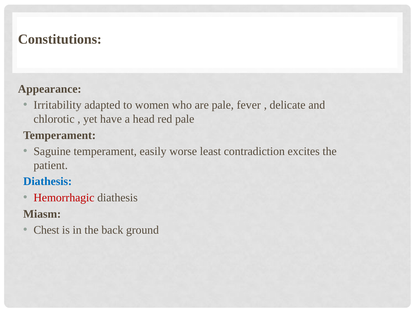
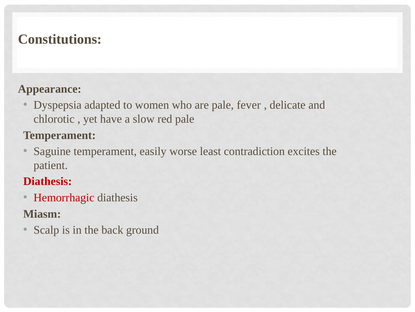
Irritability: Irritability -> Dyspepsia (58, 105)
head: head -> slow (144, 119)
Diathesis colour: blue -> red (48, 181)
Chest: Chest -> Scalp (46, 230)
